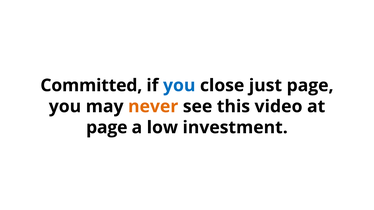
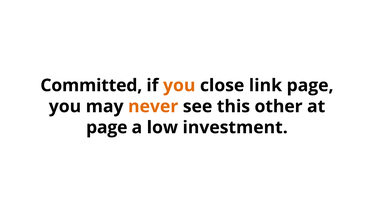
you colour: blue -> orange (179, 86)
just: just -> link (265, 86)
video: video -> other (279, 107)
